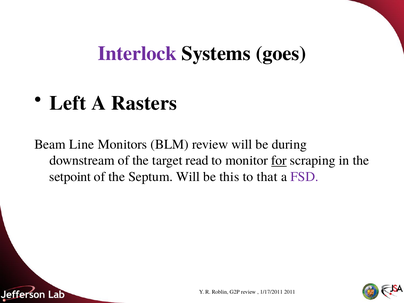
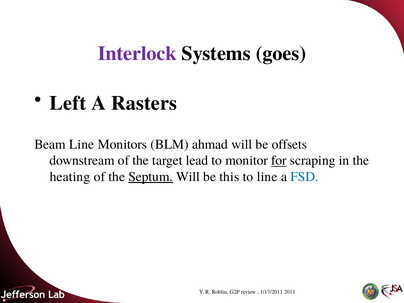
BLM review: review -> ahmad (210, 144)
during: during -> offsets (289, 144)
read: read -> lead (197, 161)
setpoint: setpoint -> heating (70, 177)
Septum underline: none -> present (151, 177)
to that: that -> line (267, 177)
FSD colour: purple -> blue (304, 177)
